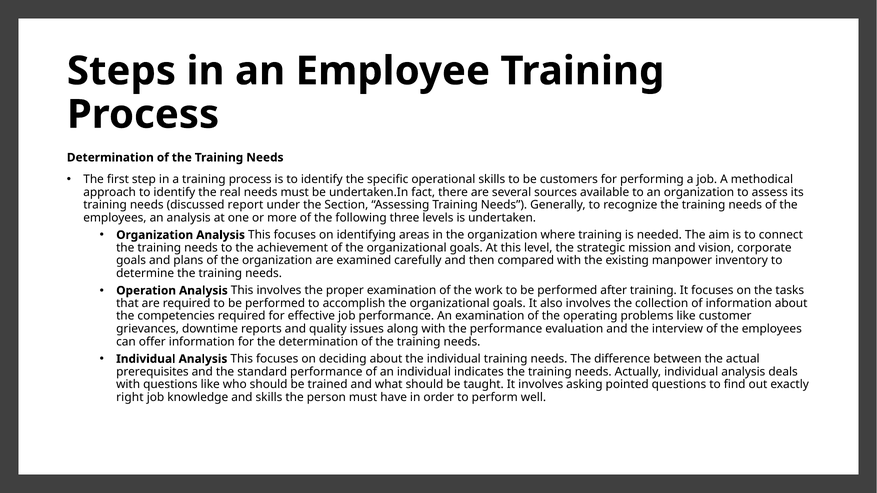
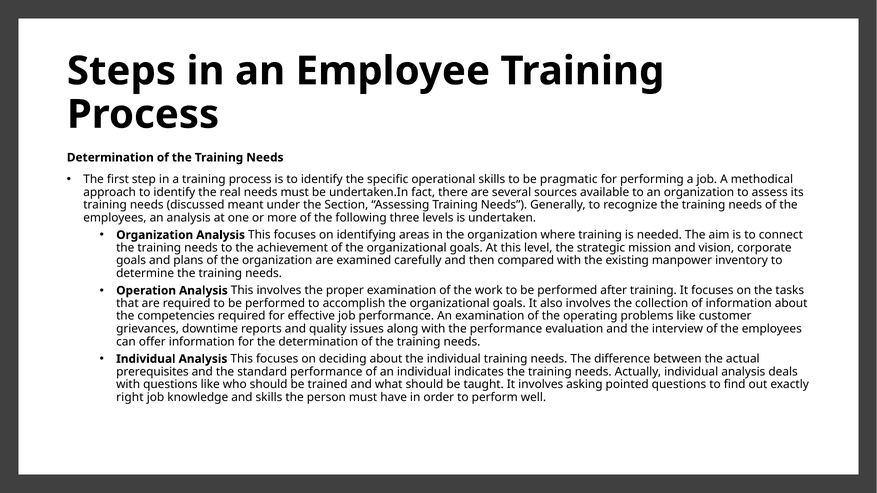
customers: customers -> pragmatic (569, 179)
report: report -> meant (246, 205)
